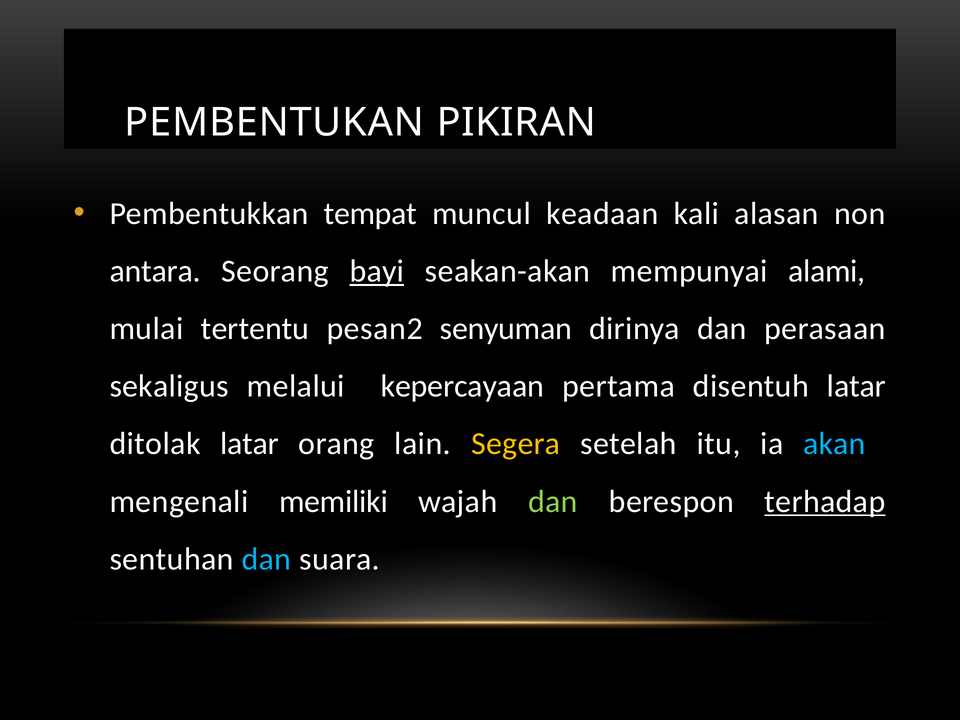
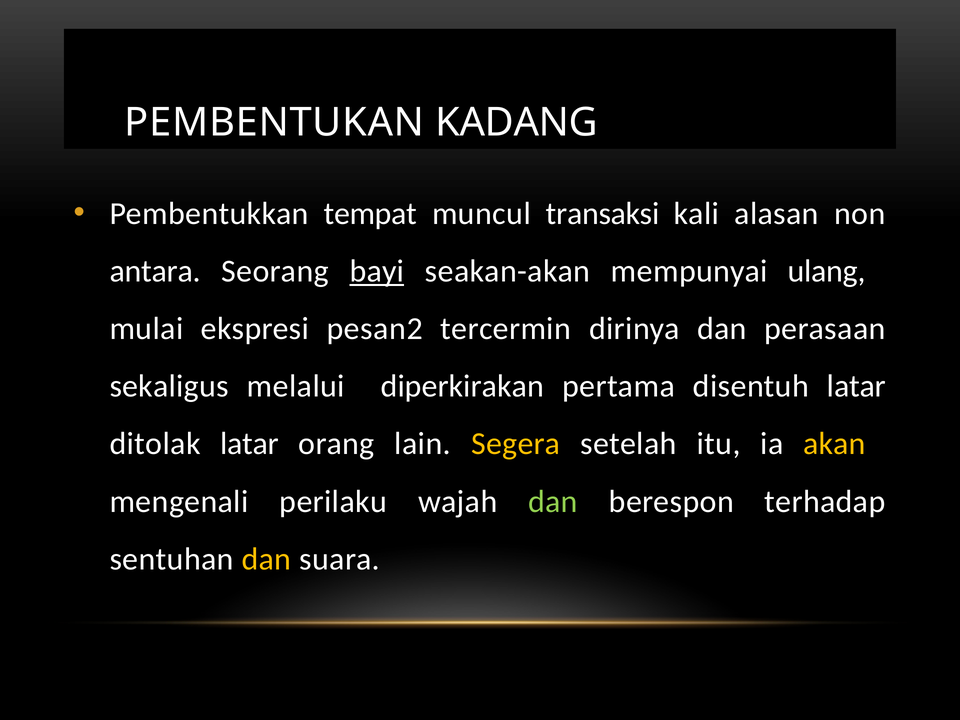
PIKIRAN: PIKIRAN -> KADANG (517, 123)
keadaan: keadaan -> transaksi (603, 213)
alami: alami -> ulang (827, 271)
tertentu: tertentu -> ekspresi (255, 329)
senyuman: senyuman -> tercermin (506, 329)
kepercayaan: kepercayaan -> diperkirakan (462, 386)
akan colour: light blue -> yellow (835, 444)
memiliki: memiliki -> perilaku (333, 501)
terhadap underline: present -> none (825, 501)
dan colour: light blue -> yellow (266, 559)
